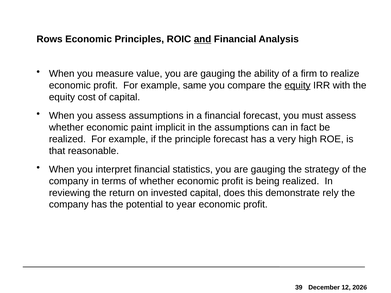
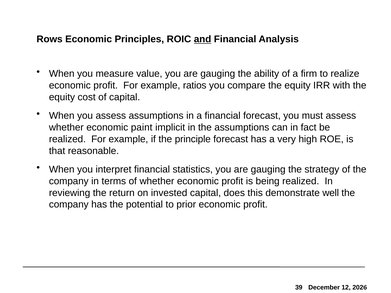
same: same -> ratios (195, 85)
equity underline: present -> none (298, 85)
rely: rely -> well (331, 193)
year: year -> prior (186, 205)
